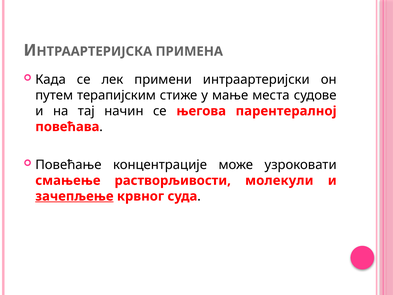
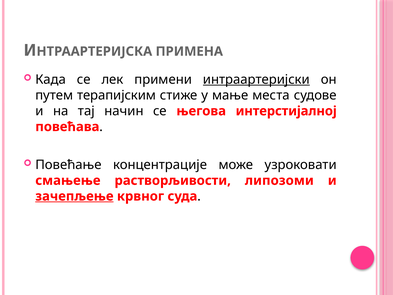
интраартеријски underline: none -> present (256, 79)
парентералној: парентералној -> интерстијалној (286, 111)
молекули: молекули -> липозоми (279, 180)
